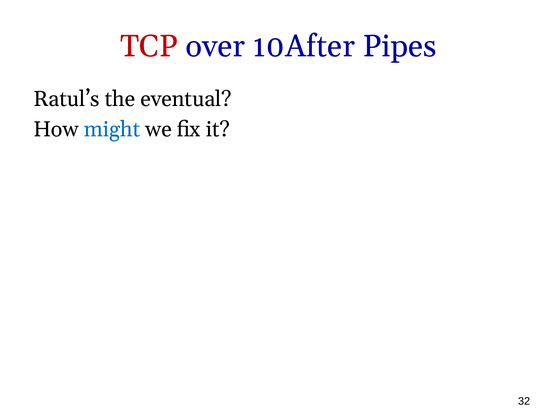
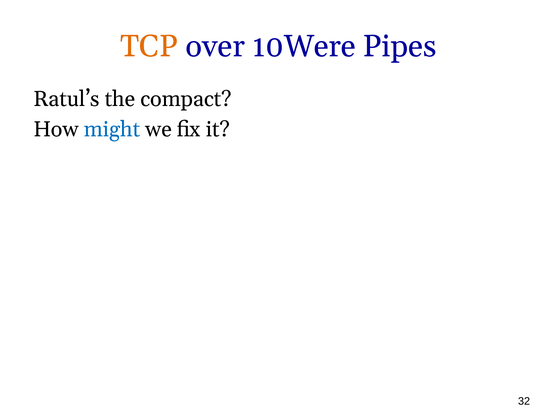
TCP colour: red -> orange (149, 46)
10After: 10After -> 10Were (304, 46)
eventual: eventual -> compact (186, 99)
